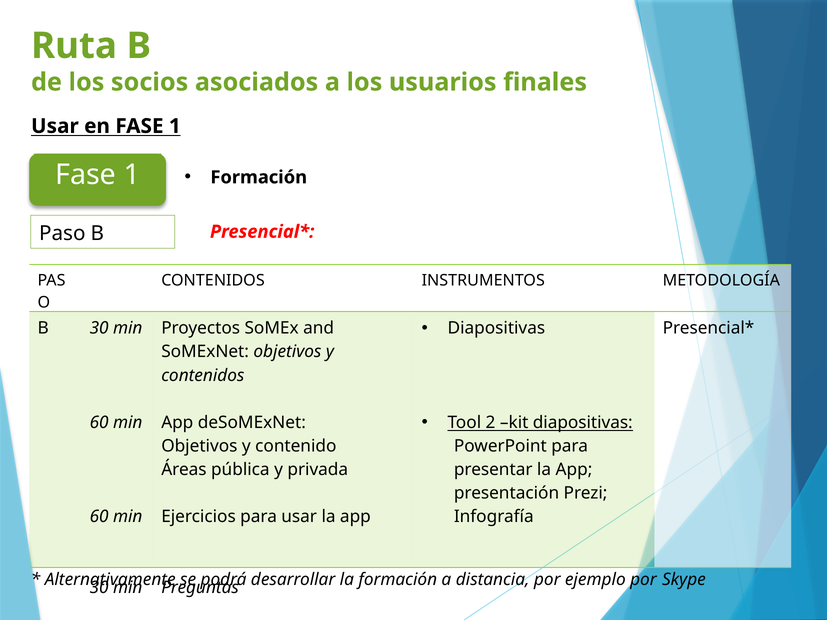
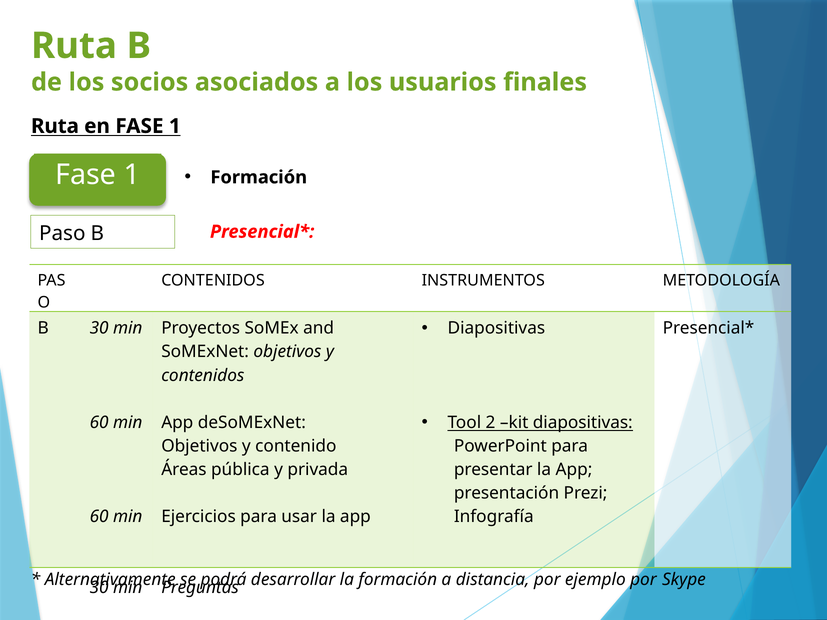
Usar: Usar -> Ruta (55, 126)
